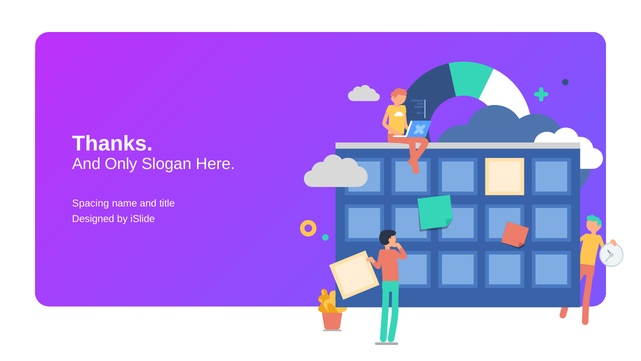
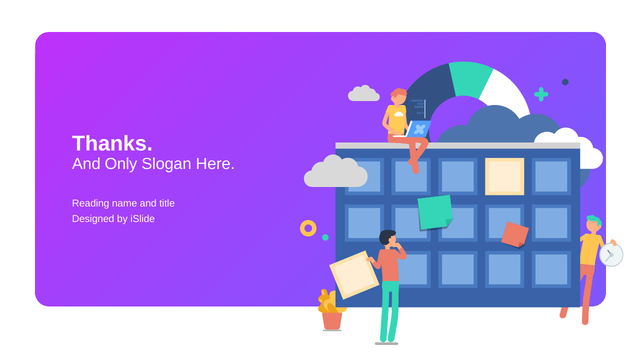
Spacing: Spacing -> Reading (91, 203)
